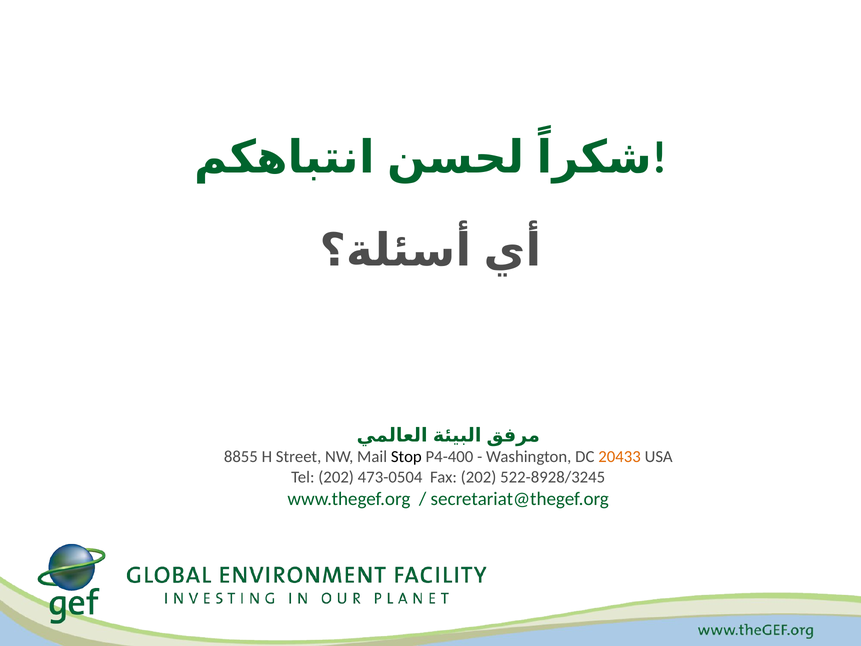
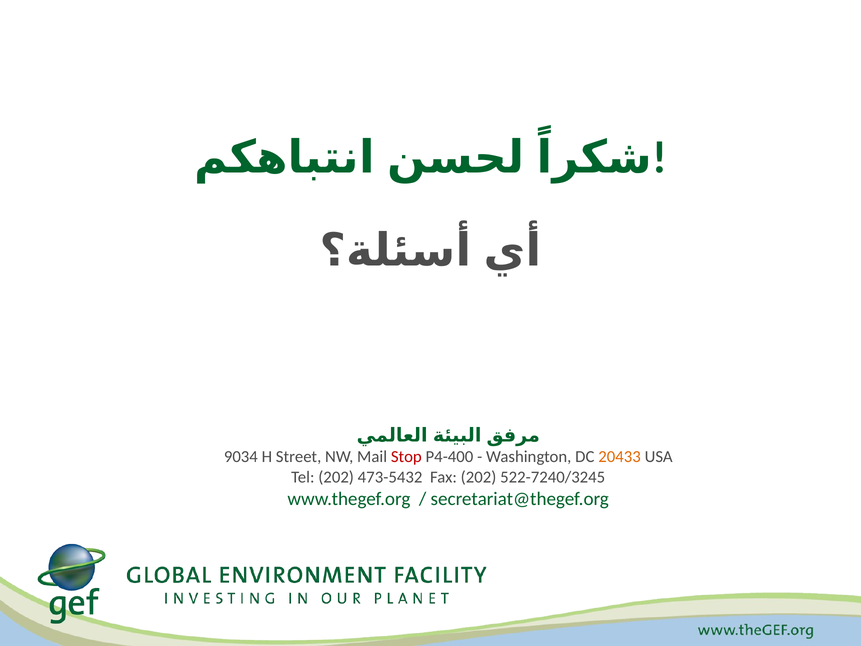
8855: 8855 -> 9034 (241, 457)
Stop colour: black -> red (406, 457)
473-0504: 473-0504 -> 473-5432 (390, 477)
522-8928/3245: 522-8928/3245 -> 522-7240/3245 (553, 477)
